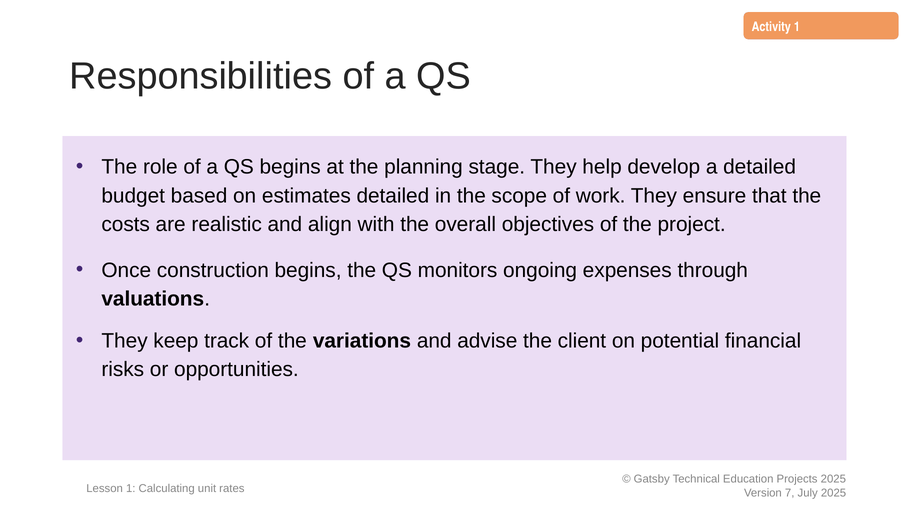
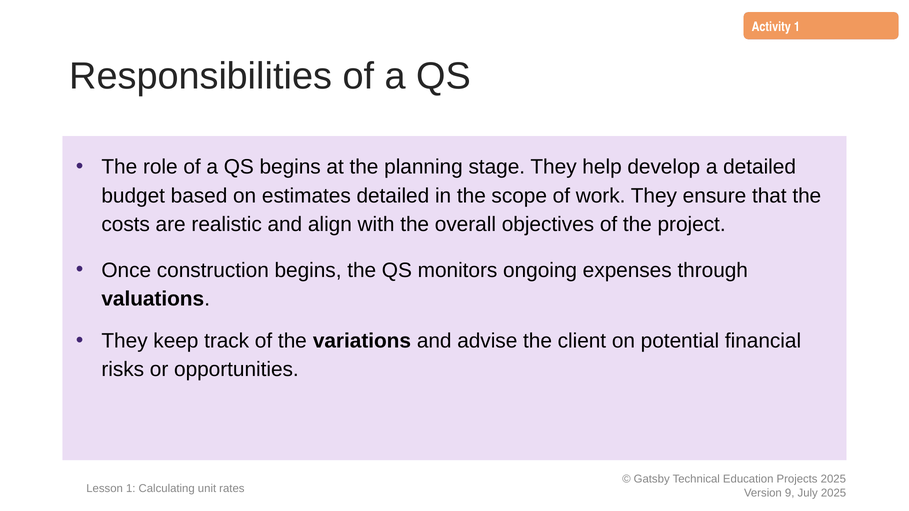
7: 7 -> 9 (790, 493)
